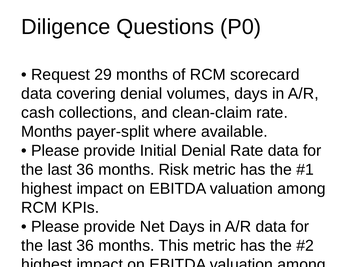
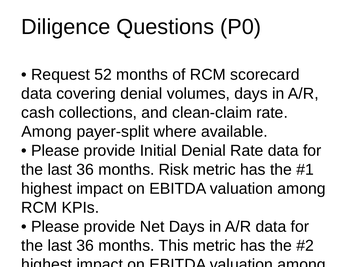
29: 29 -> 52 (103, 74)
Months: Months -> Among (47, 131)
